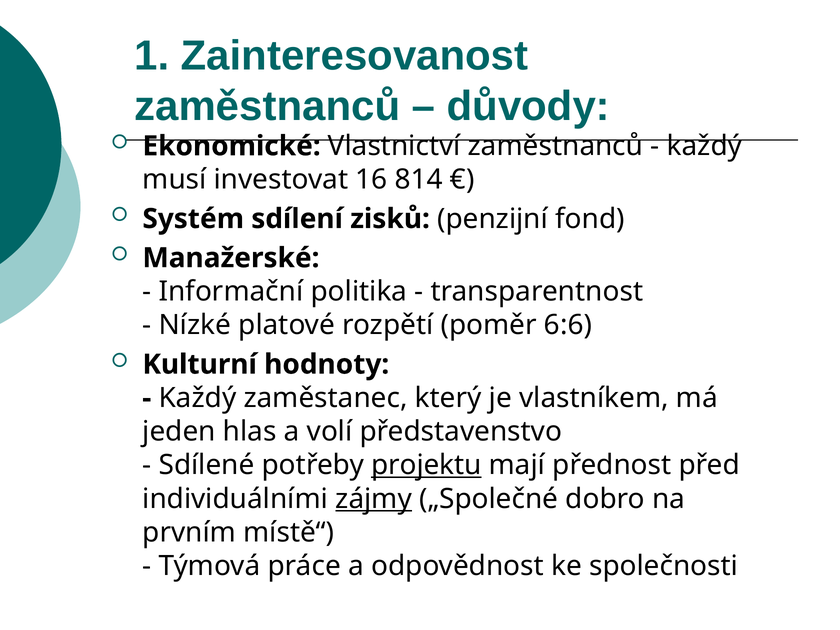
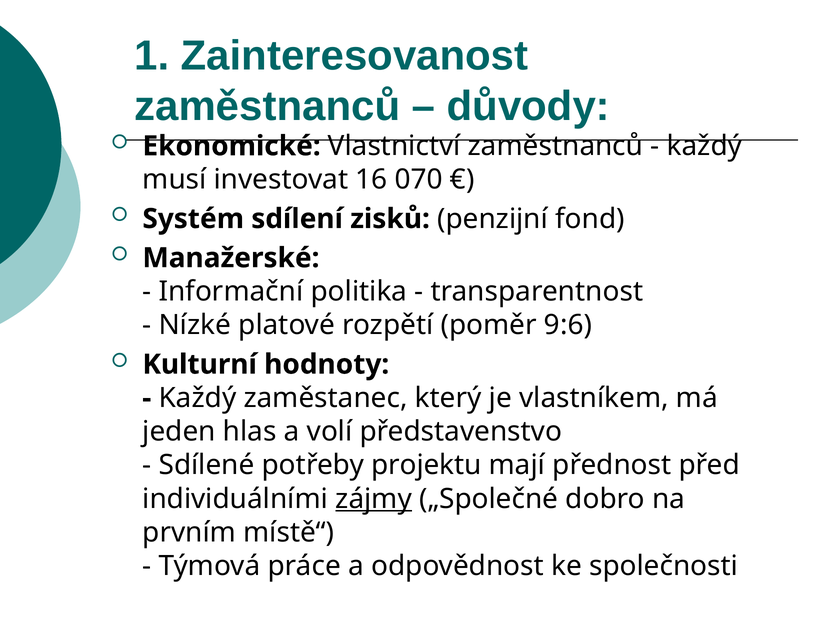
814: 814 -> 070 (419, 180)
6:6: 6:6 -> 9:6 (568, 325)
projektu underline: present -> none (426, 465)
